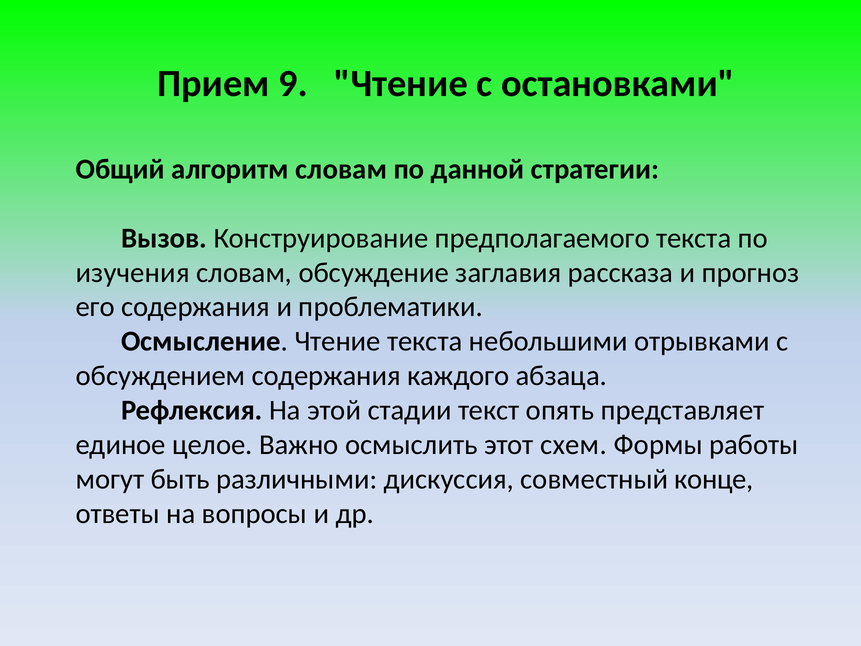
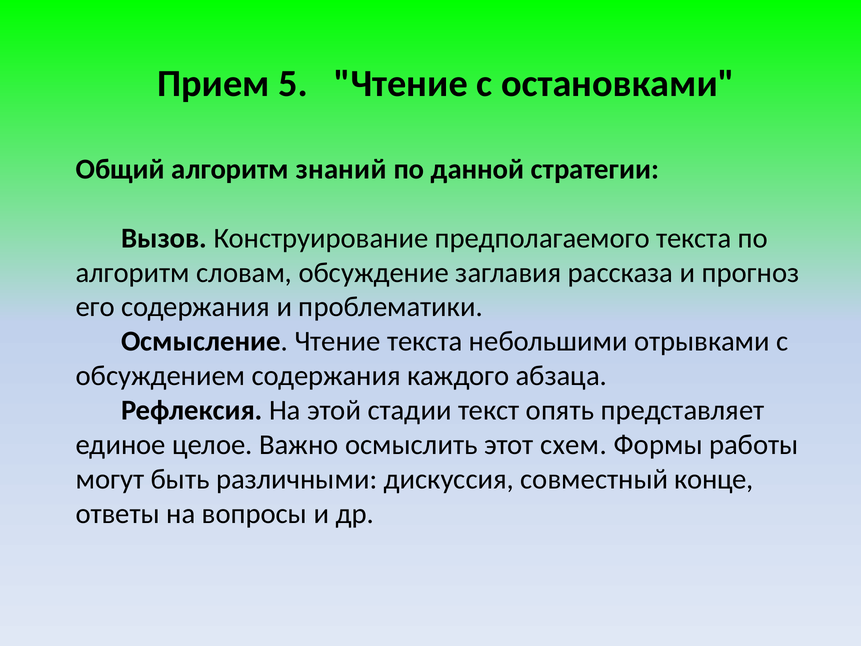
9: 9 -> 5 (293, 84)
алгоритм словам: словам -> знаний (341, 169)
изучения: изучения -> алгоритм (133, 272)
